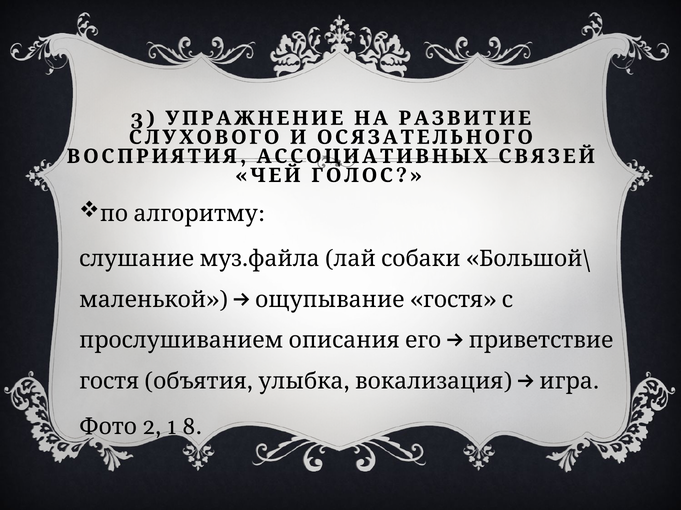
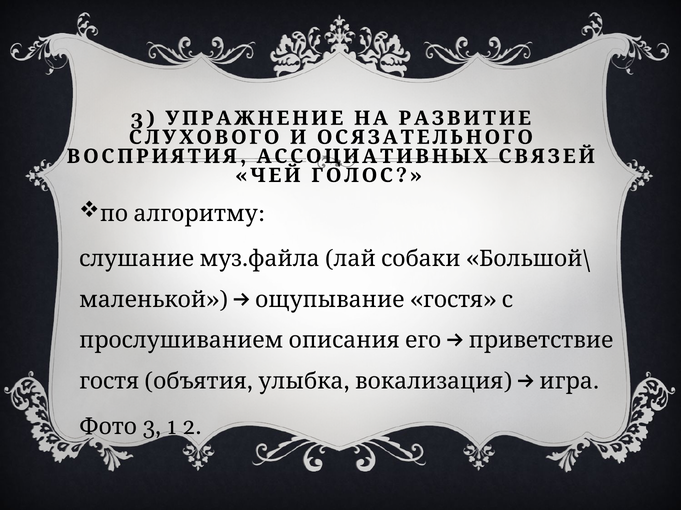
2: 2 -> 3 (152, 427)
8: 8 -> 2 (192, 427)
